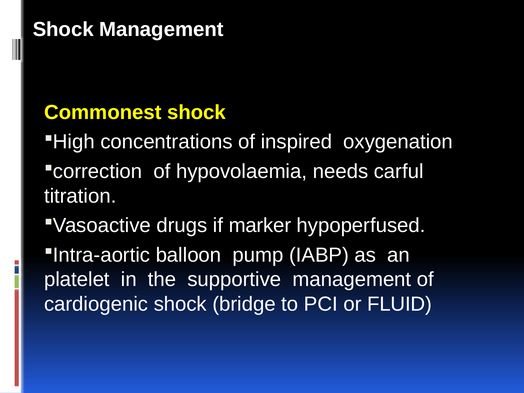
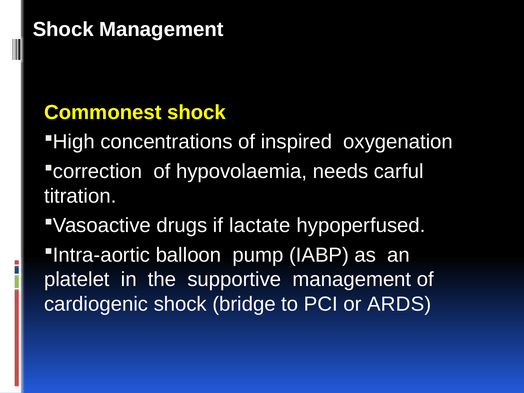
marker: marker -> lactate (260, 226)
FLUID: FLUID -> ARDS (399, 304)
